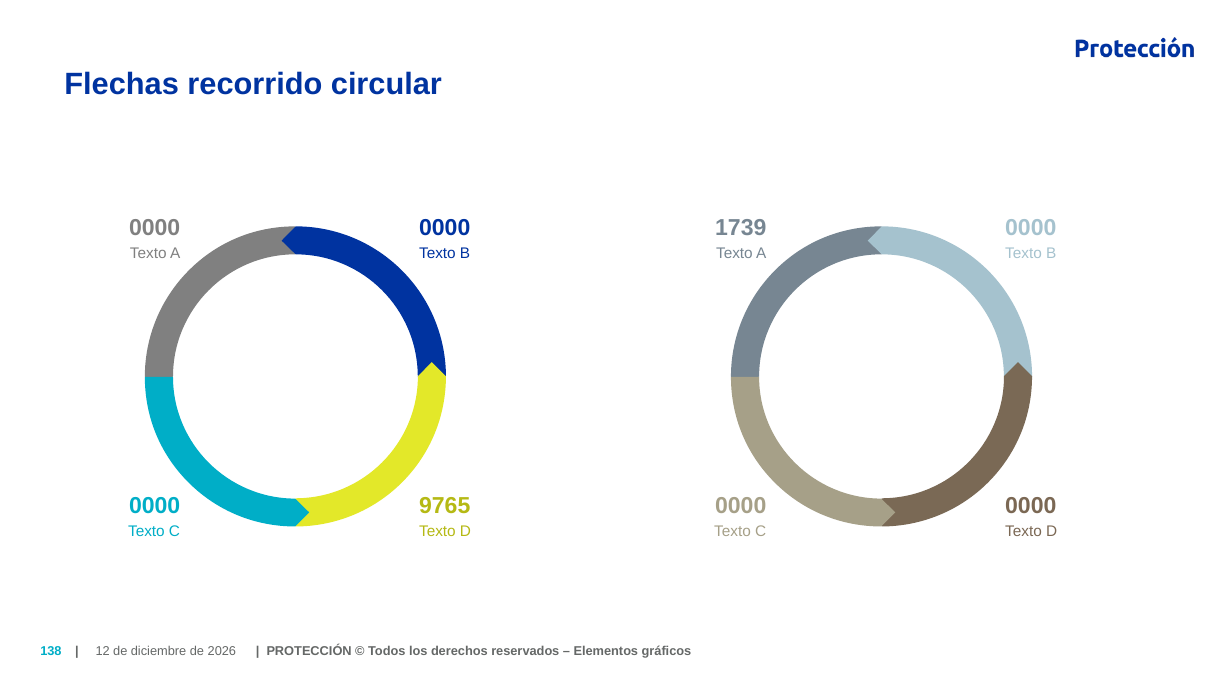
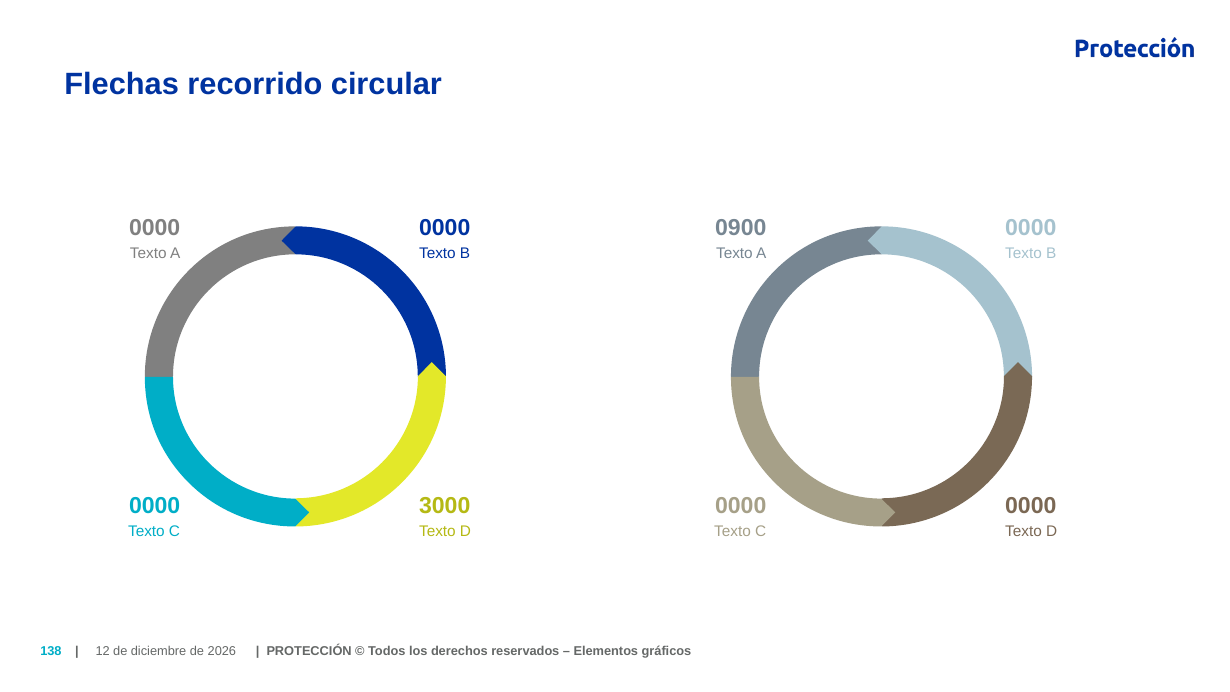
1739: 1739 -> 0900 (741, 228)
9765: 9765 -> 3000 (445, 505)
